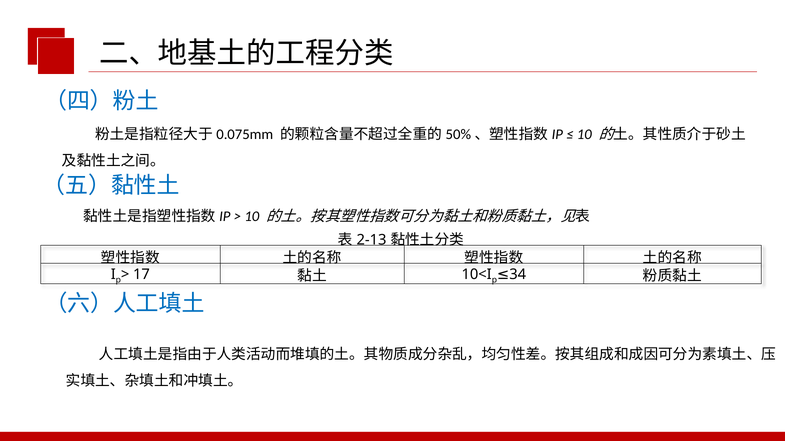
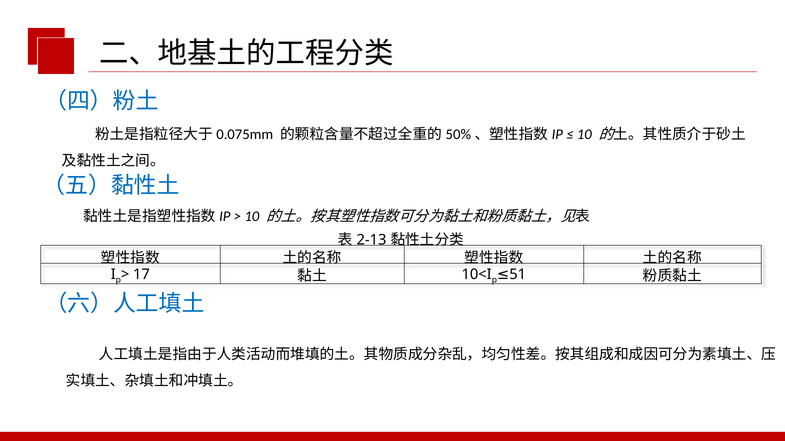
34: 34 -> 51 (518, 275)
